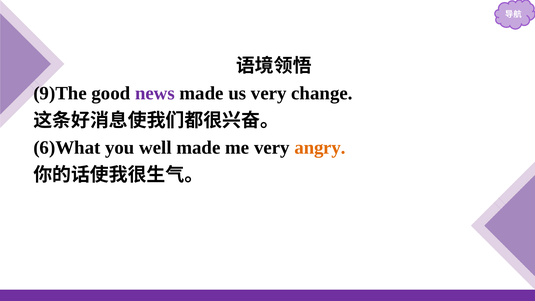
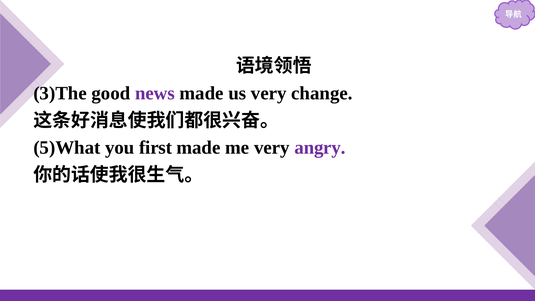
9)The: 9)The -> 3)The (60, 93)
6)What: 6)What -> 5)What (67, 148)
well: well -> first (156, 148)
angry colour: orange -> purple (320, 148)
